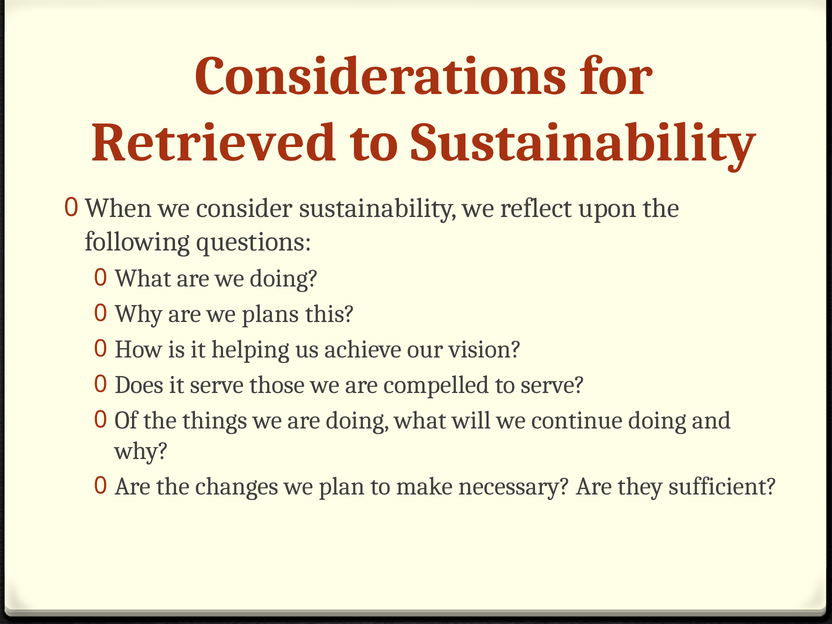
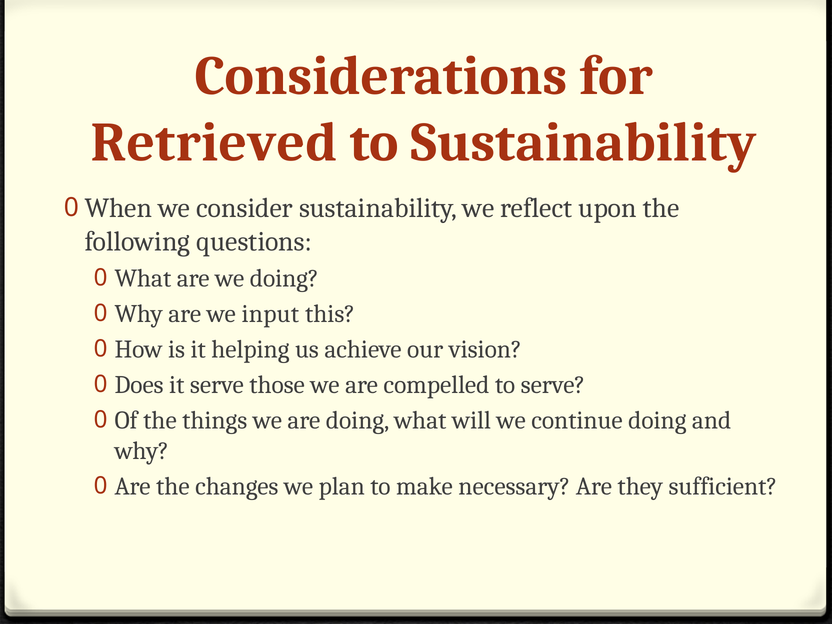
plans: plans -> input (270, 314)
